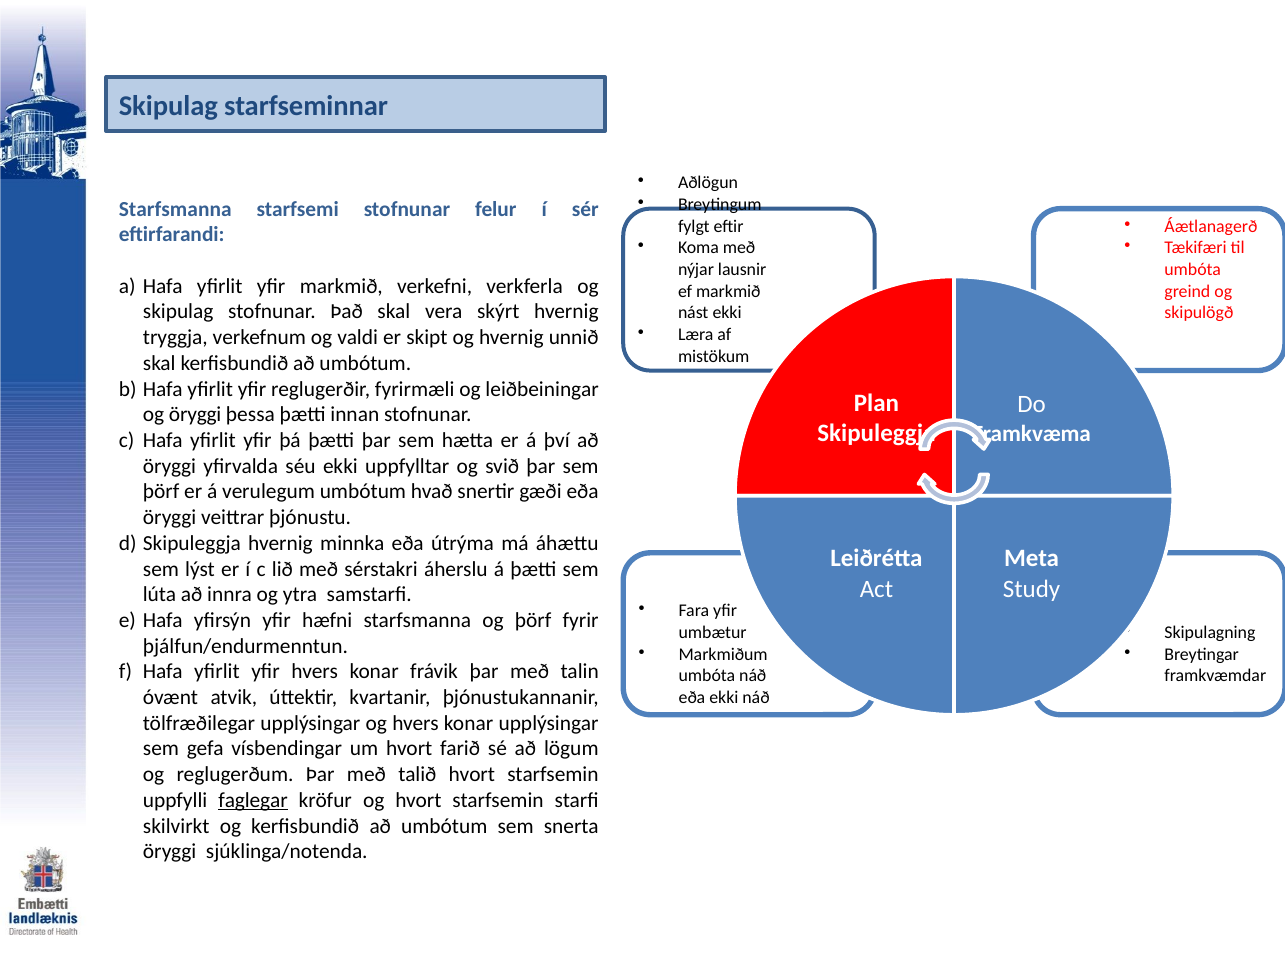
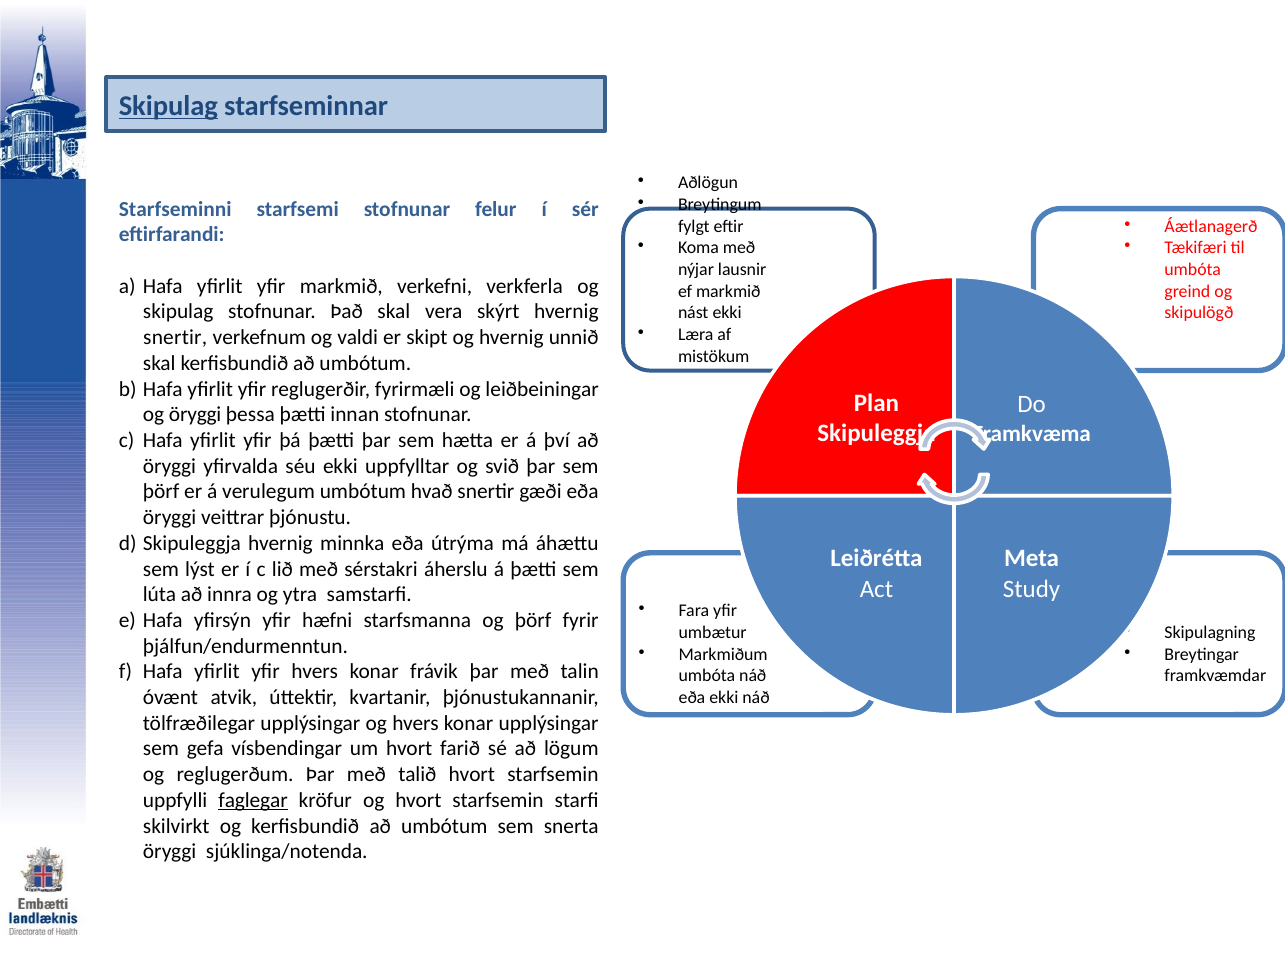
Skipulag underline: none -> present (168, 106)
Starfsmanna: Starfsmanna -> Starfseminni (175, 209)
tryggja: tryggja -> snertir (175, 338)
